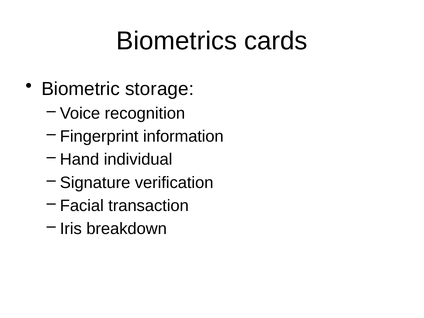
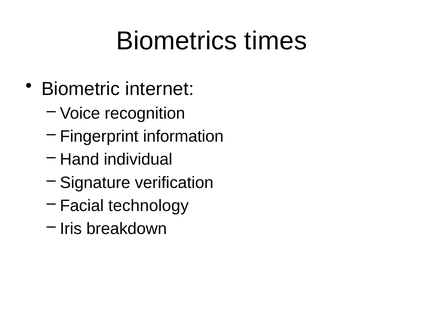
cards: cards -> times (276, 41)
storage: storage -> internet (160, 89)
transaction: transaction -> technology (149, 206)
